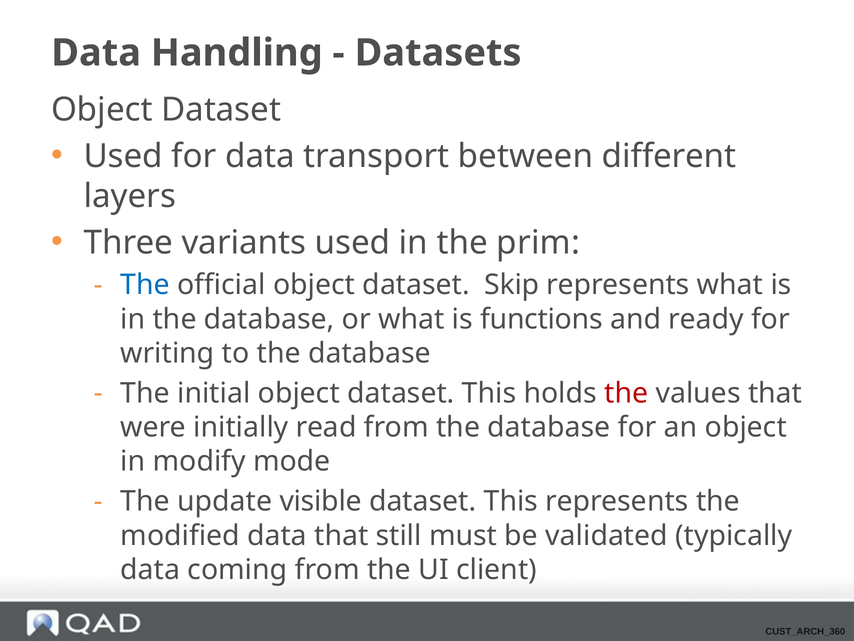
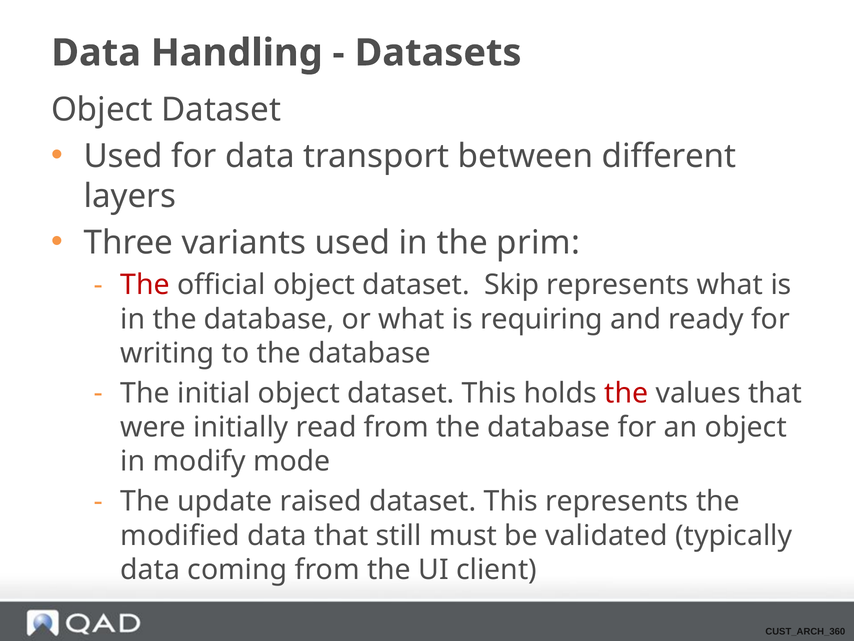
The colour: blue -> red (145, 285)
functions: functions -> requiring (542, 319)
visible: visible -> raised (321, 501)
